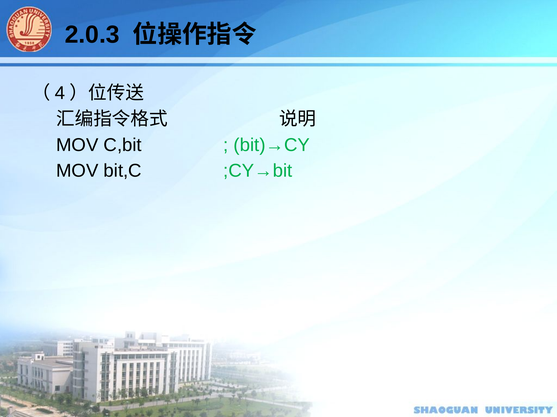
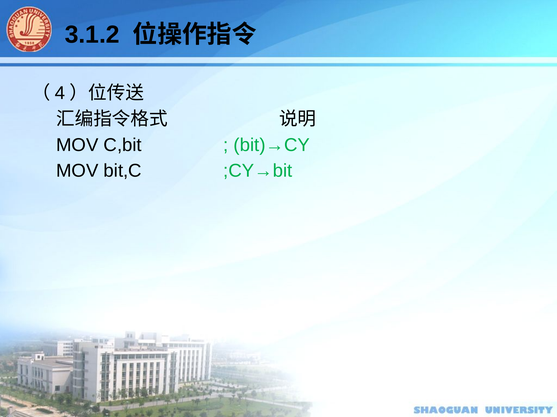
2.0.3: 2.0.3 -> 3.1.2 (92, 35)
